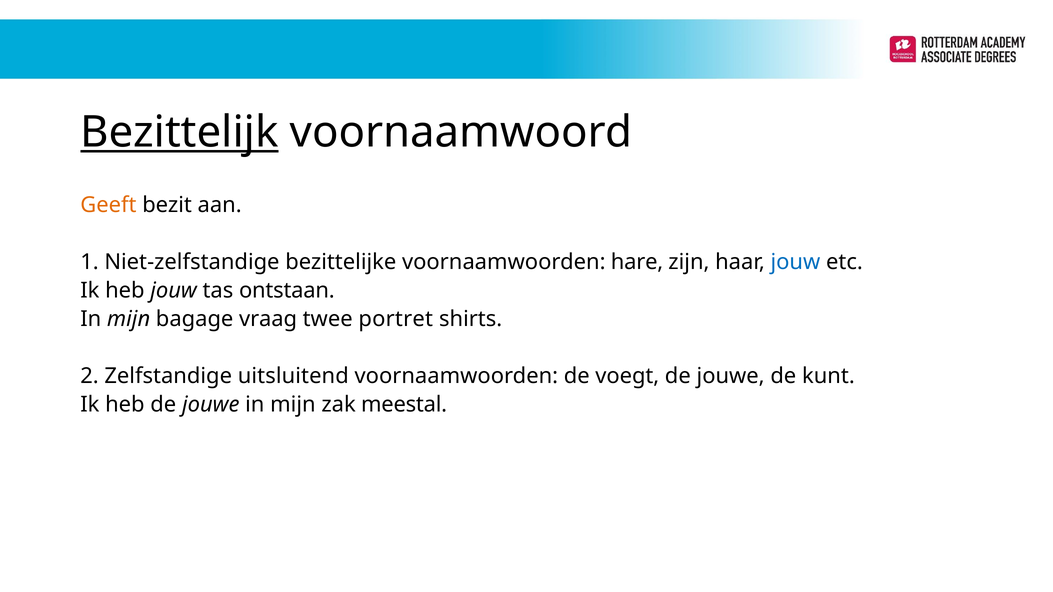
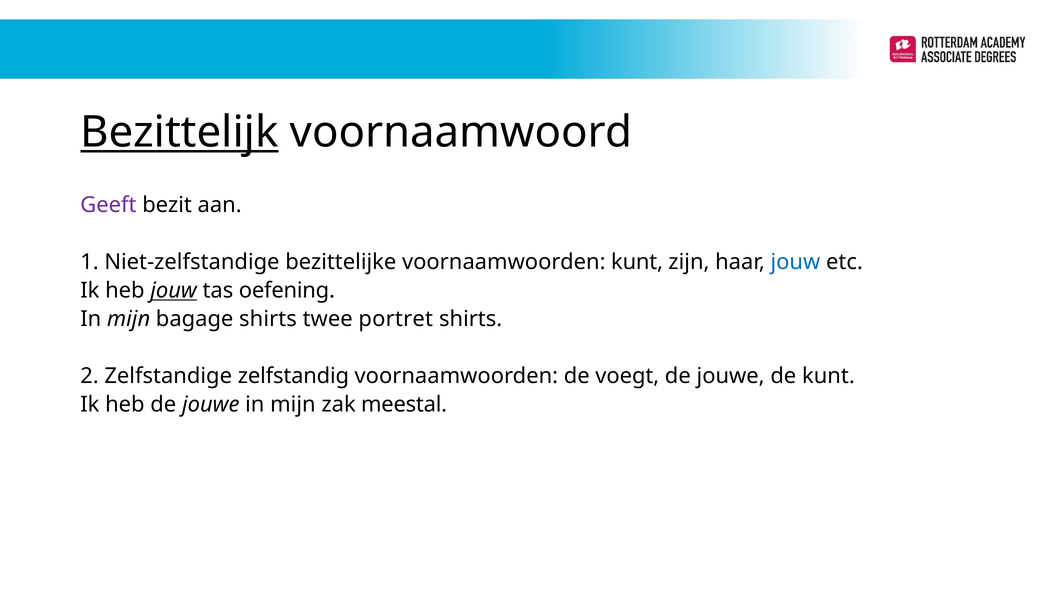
Geeft colour: orange -> purple (108, 205)
voornaamwoorden hare: hare -> kunt (637, 262)
jouw underline: none -> present (174, 291)
ontstaan: ontstaan -> oefening (287, 291)
bagage vraag: vraag -> shirts (268, 319)
uitsluitend: uitsluitend -> zelfstandig (293, 376)
